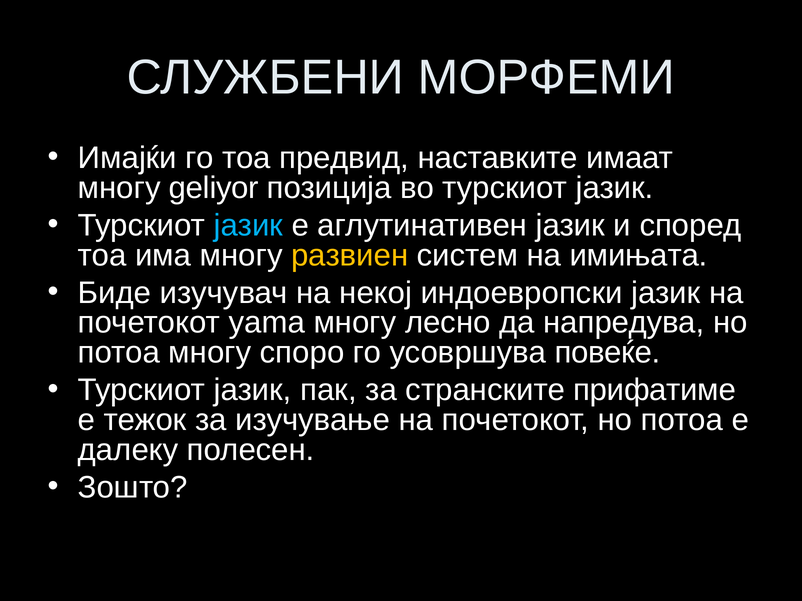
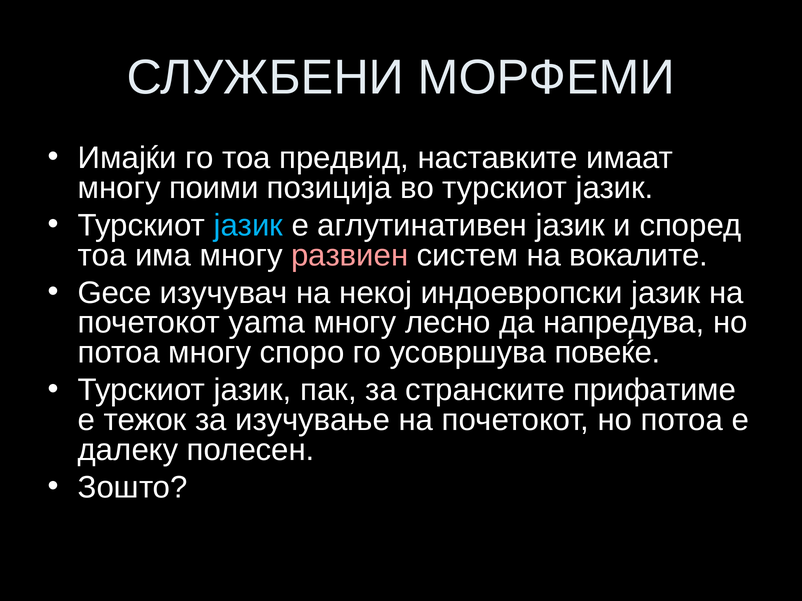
geliyor: geliyor -> поими (214, 188)
развиен colour: yellow -> pink (350, 255)
имињата: имињата -> вокалите (639, 255)
Биде: Биде -> Gece (115, 293)
